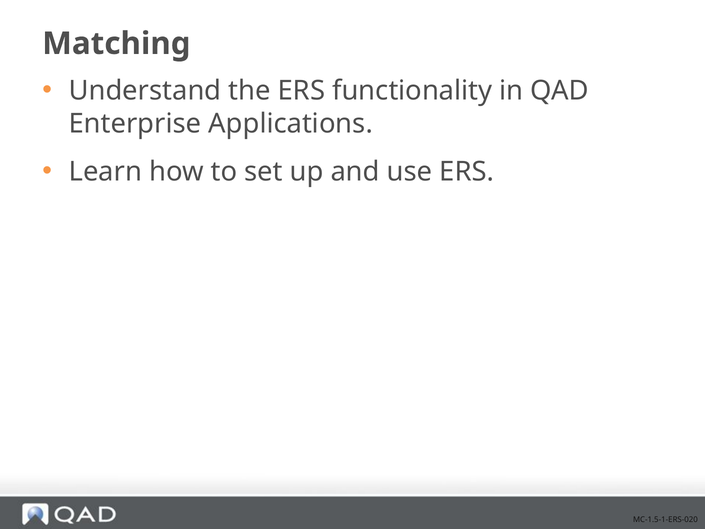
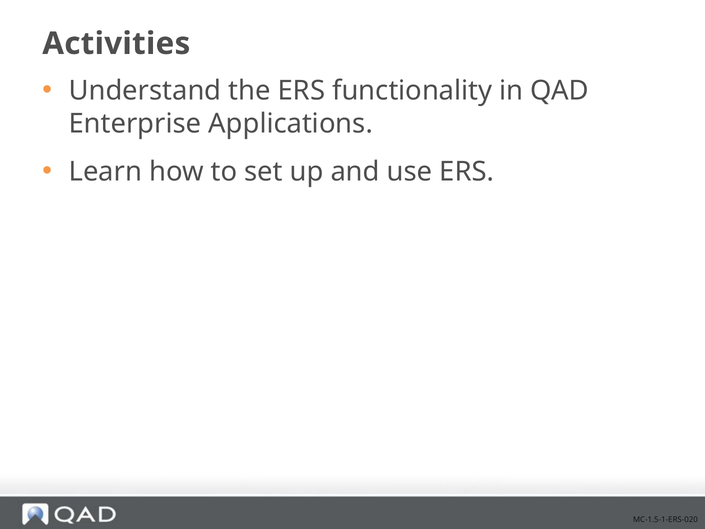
Matching: Matching -> Activities (116, 44)
